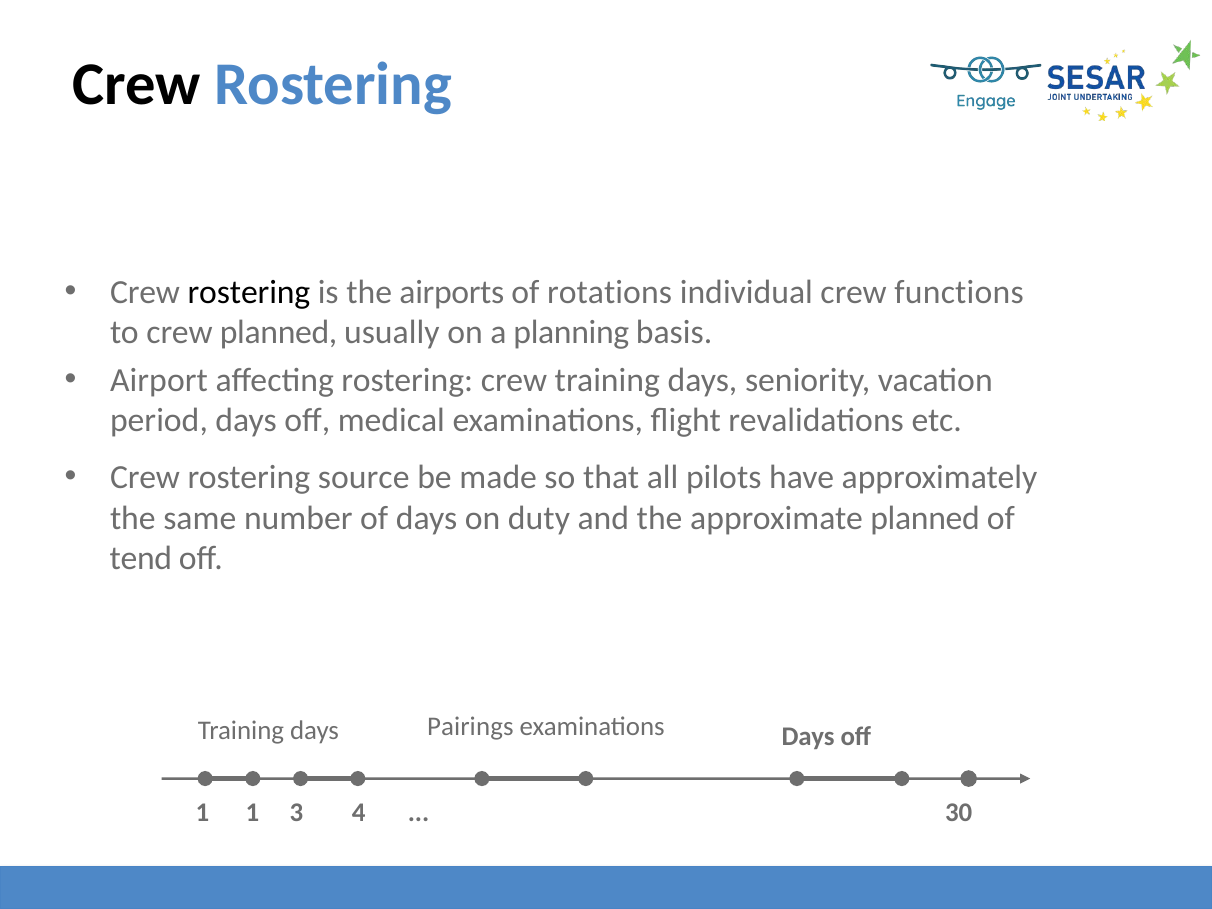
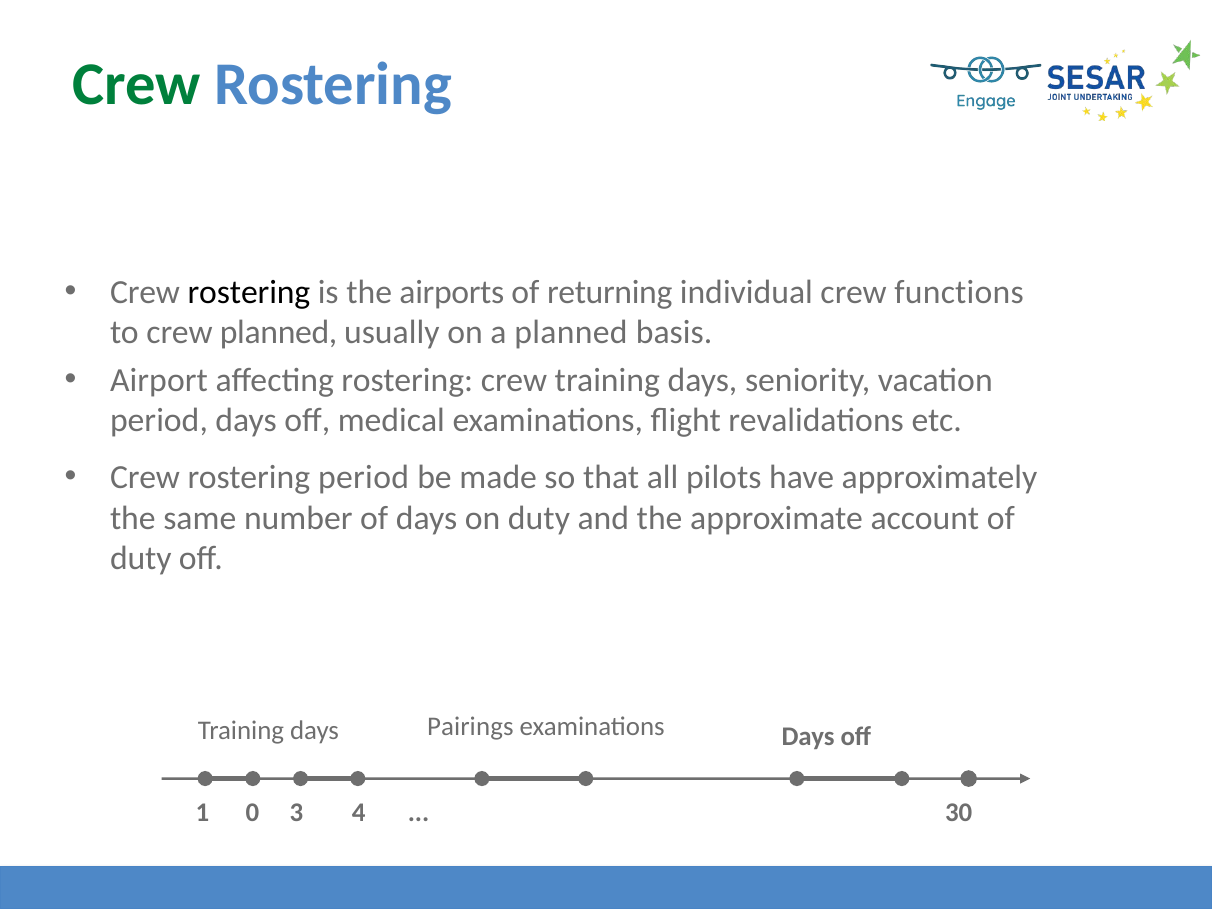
Crew colour: black -> green (137, 85)
rotations: rotations -> returning (610, 292)
a planning: planning -> planned (571, 333)
rostering source: source -> period (364, 478)
approximate planned: planned -> account (925, 518)
tend: tend -> duty (141, 559)
1 1: 1 -> 0 (252, 813)
